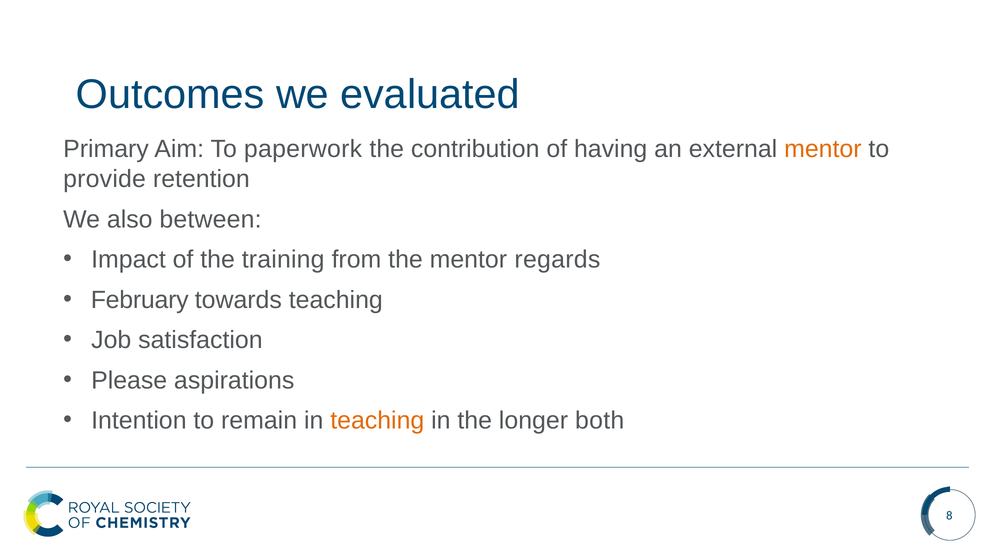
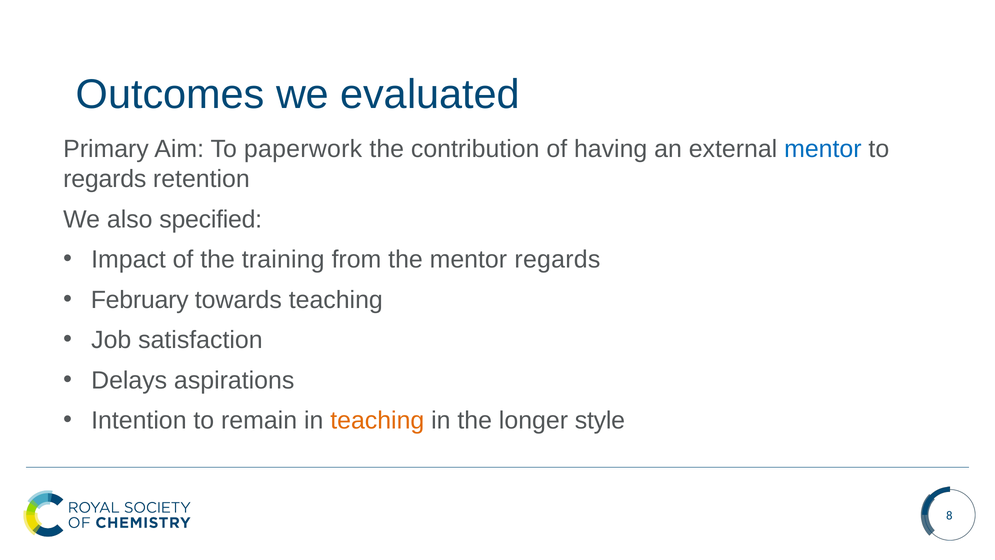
mentor colour: orange -> blue (823, 149)
provide: provide -> regards (105, 179)
between: between -> specified (211, 219)
Please: Please -> Delays (129, 380)
both: both -> style (600, 420)
